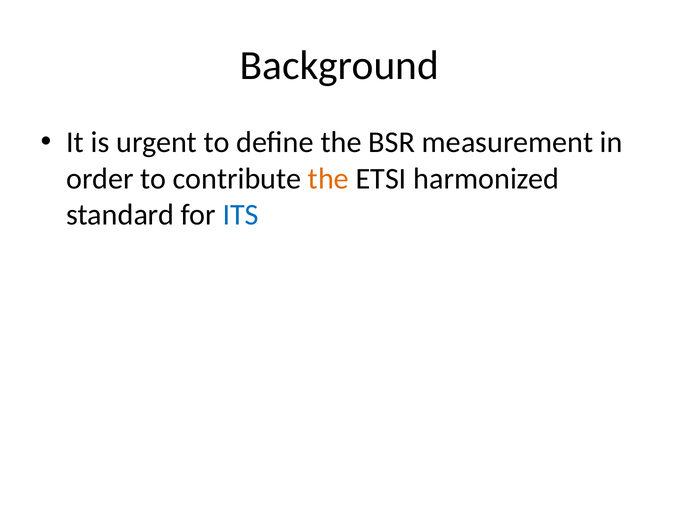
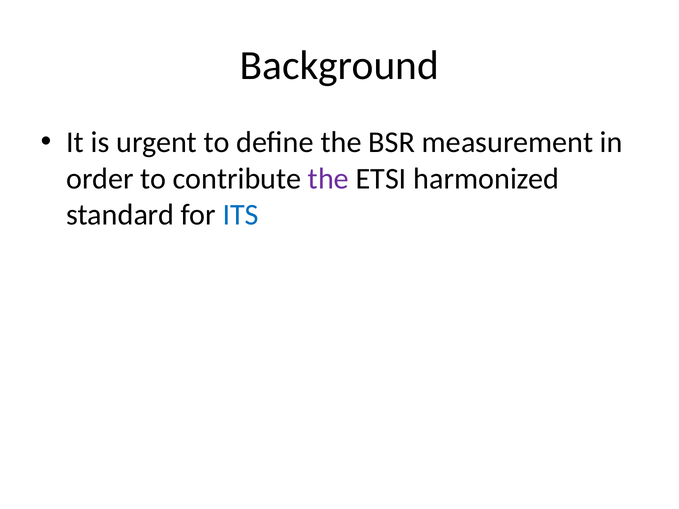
the colour: orange -> purple (328, 179)
